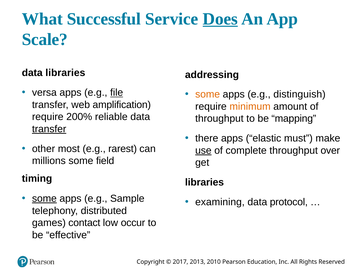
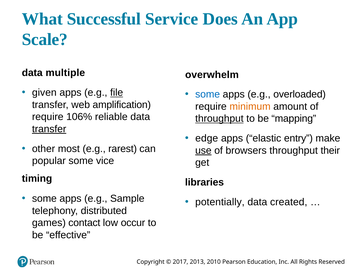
Does underline: present -> none (220, 19)
data libraries: libraries -> multiple (65, 73)
addressing: addressing -> overwhelm (212, 75)
versa: versa -> given (44, 93)
some colour: orange -> blue (208, 94)
distinguish: distinguish -> overloaded (300, 94)
200%: 200% -> 106% (79, 117)
throughput underline: none -> present (219, 119)
there: there -> edge (207, 138)
must: must -> entry (298, 138)
complete: complete -> browsers (246, 151)
over: over -> their (330, 151)
millions: millions -> popular (49, 161)
field: field -> vice (105, 161)
some underline: present -> none (44, 199)
examining: examining -> potentially (220, 202)
protocol: protocol -> created (289, 202)
